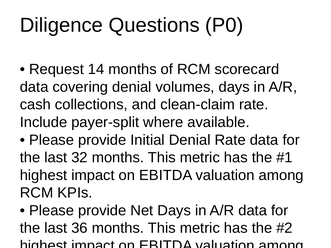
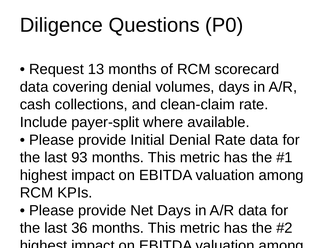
14: 14 -> 13 (96, 69)
32: 32 -> 93 (79, 158)
